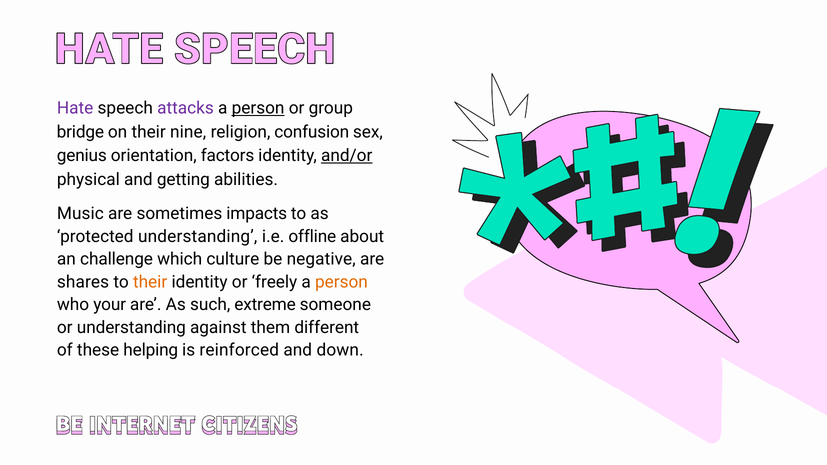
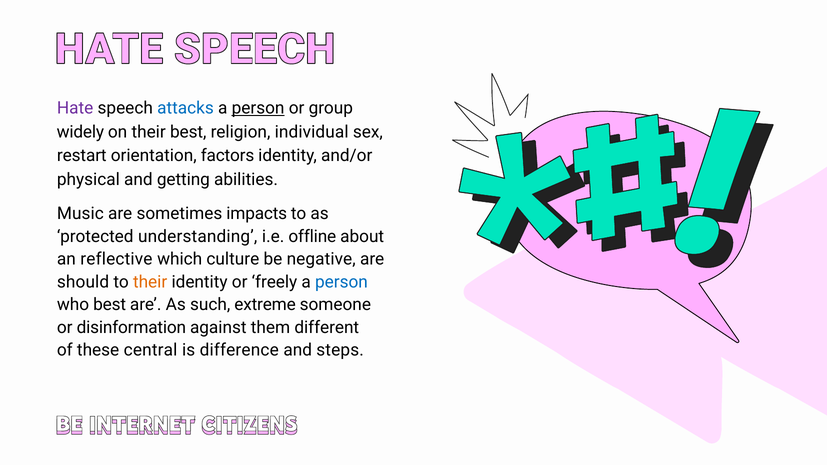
attacks colour: purple -> blue (186, 108)
bridge: bridge -> widely (80, 132)
their nine: nine -> best (188, 132)
confusion: confusion -> individual (312, 132)
genius: genius -> restart (82, 156)
and/or underline: present -> none (347, 156)
challenge: challenge -> reflective (116, 259)
shares: shares -> should (83, 282)
person colour: orange -> blue (341, 282)
who your: your -> best (110, 305)
or understanding: understanding -> disinformation (131, 328)
helping: helping -> central (151, 350)
reinforced: reinforced -> difference (239, 350)
down: down -> steps (340, 350)
